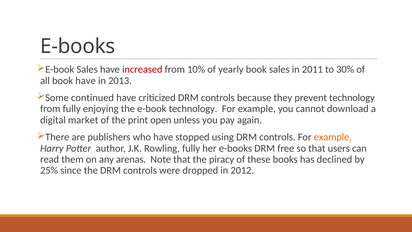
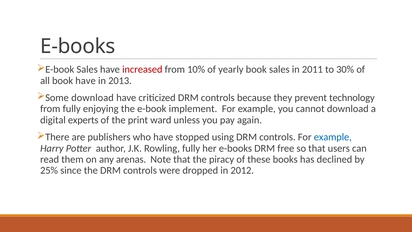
Some continued: continued -> download (92, 98)
e-book technology: technology -> implement (193, 109)
market: market -> experts (83, 120)
open: open -> ward (161, 120)
example colour: orange -> blue (333, 137)
